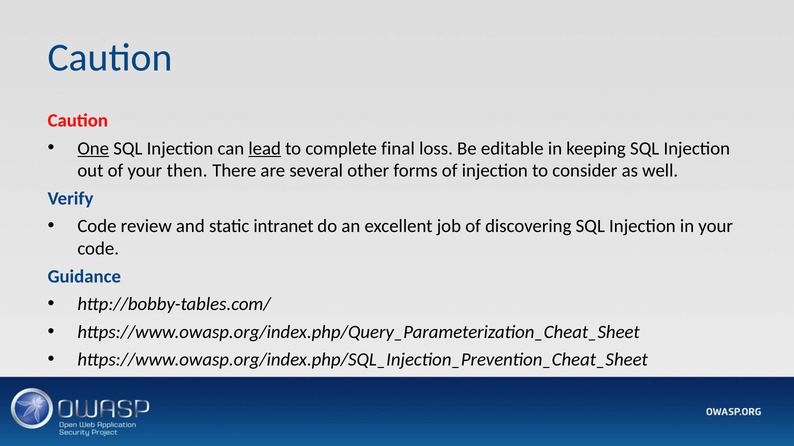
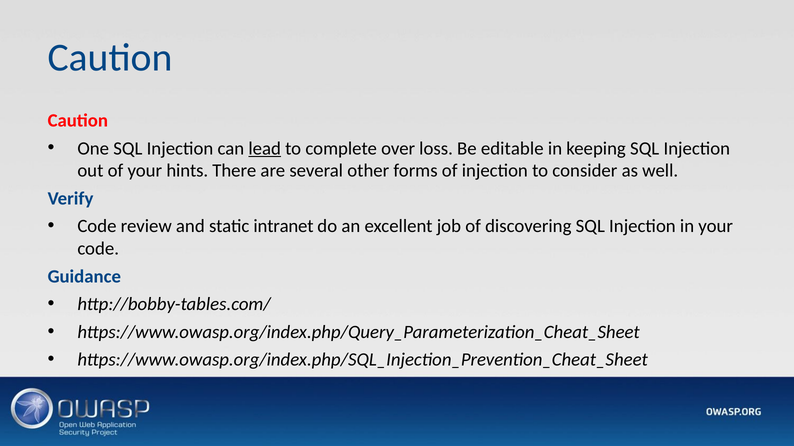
One underline: present -> none (93, 149)
final: final -> over (398, 149)
then: then -> hints (187, 171)
